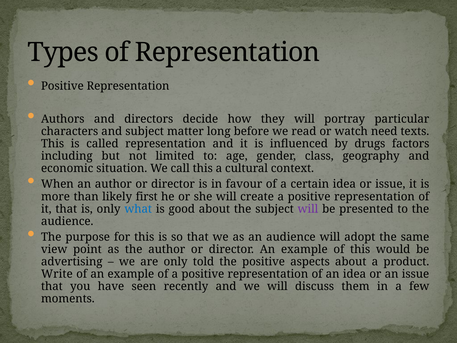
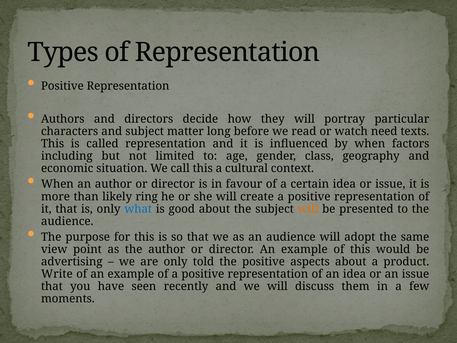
by drugs: drugs -> when (370, 144)
first: first -> ring (147, 196)
will colour: purple -> orange (308, 209)
